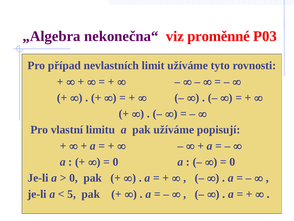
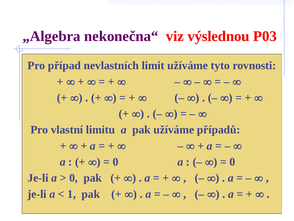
proměnné: proměnné -> výslednou (219, 36)
popisují: popisují -> případů (219, 130)
5: 5 -> 1 (72, 194)
